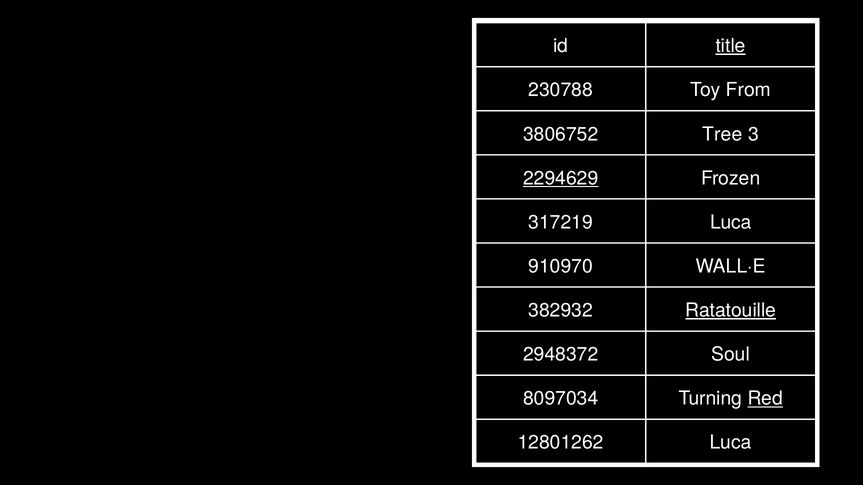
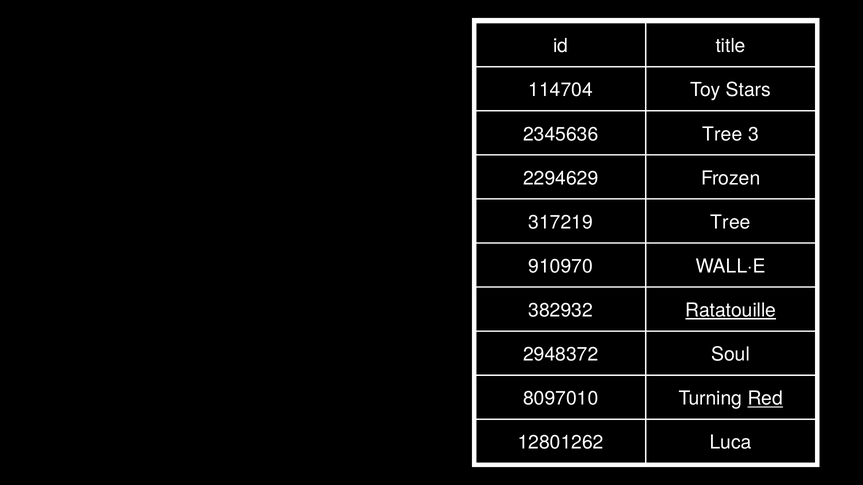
title underline: present -> none (731, 46)
230788: 230788 -> 114704 (561, 90)
From: From -> Stars (748, 90)
3806752: 3806752 -> 2345636 (561, 134)
2294629 underline: present -> none (561, 178)
Luca: Luca -> Tree (731, 222)
8097034: 8097034 -> 8097010 (561, 399)
